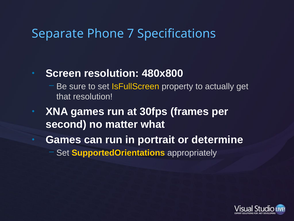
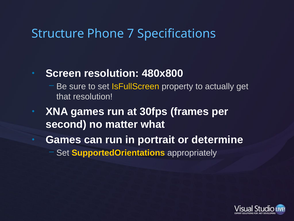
Separate: Separate -> Structure (58, 34)
